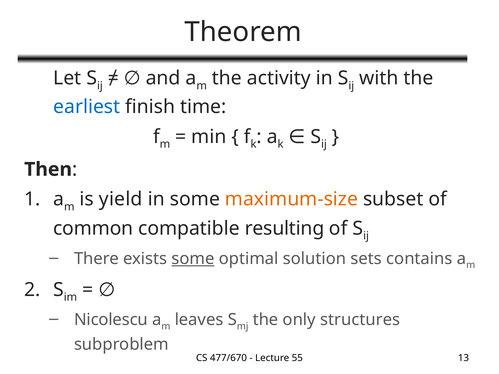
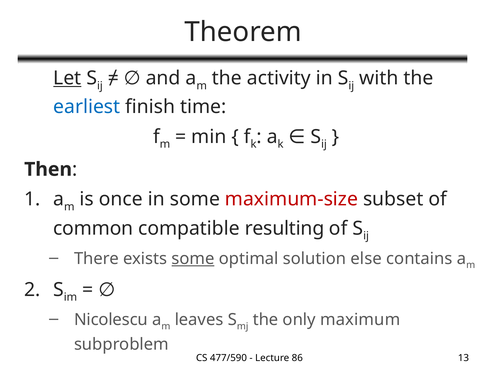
Let underline: none -> present (67, 78)
yield: yield -> once (121, 199)
maximum-size colour: orange -> red (291, 199)
sets: sets -> else (366, 259)
structures: structures -> maximum (360, 320)
477/670: 477/670 -> 477/590 (228, 358)
55: 55 -> 86 (297, 358)
